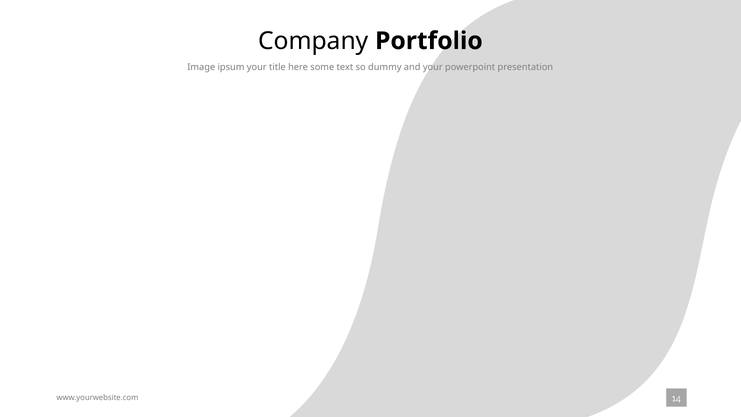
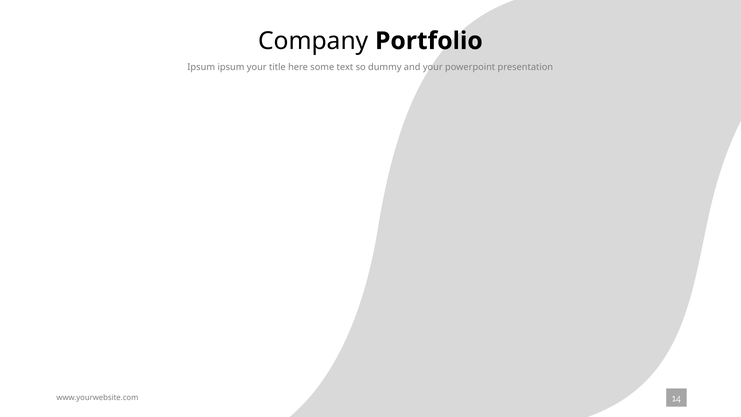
Image: Image -> Ipsum (201, 67)
